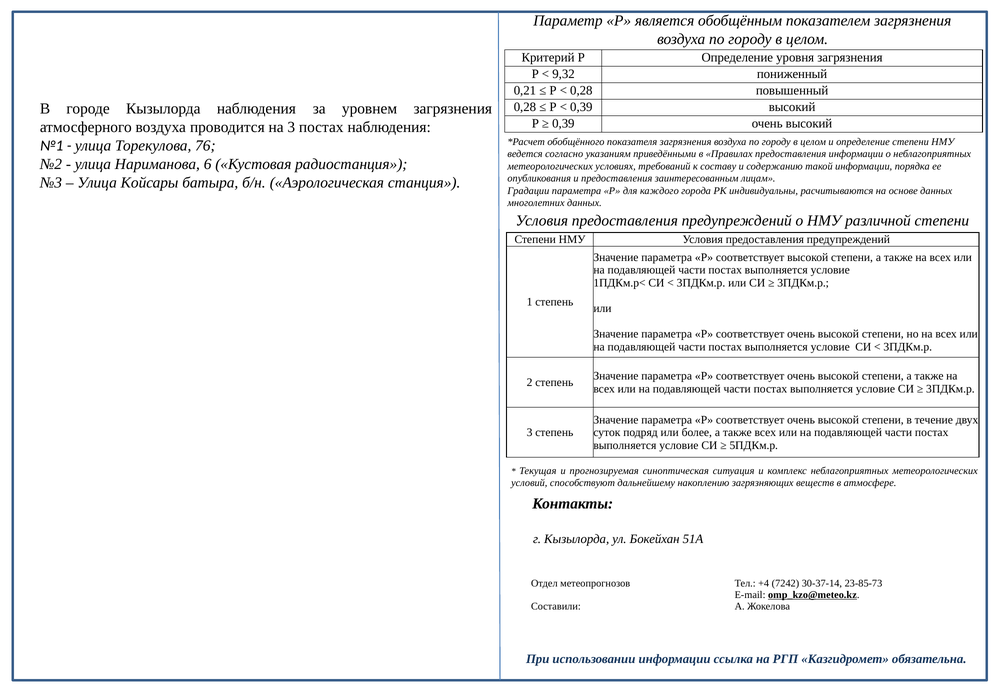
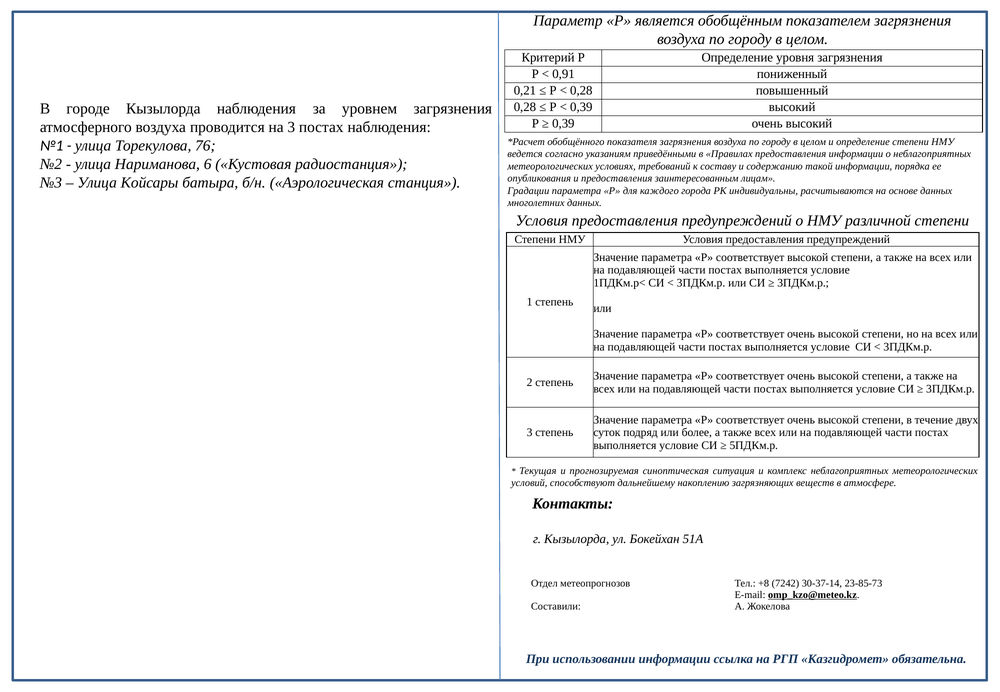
9,32: 9,32 -> 0,91 (564, 74)
+4: +4 -> +8 (764, 584)
